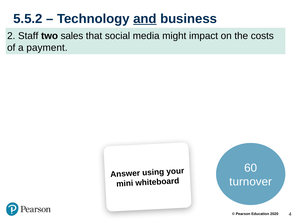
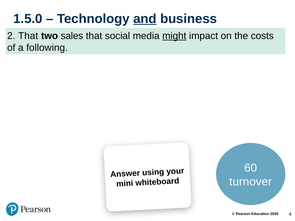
5.5.2: 5.5.2 -> 1.5.0 (28, 19)
2 Staff: Staff -> That (28, 36)
might underline: none -> present (174, 36)
payment: payment -> following (47, 48)
